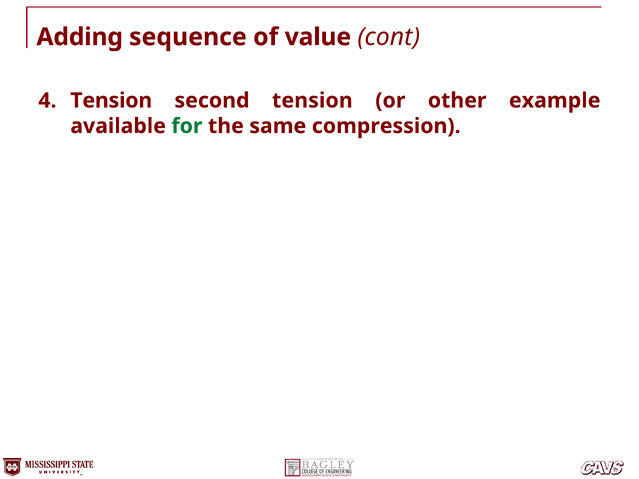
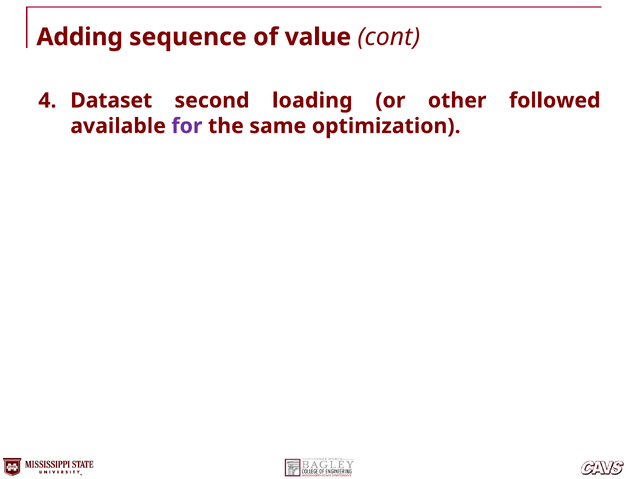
Tension: Tension -> Dataset (111, 101)
second tension: tension -> loading (312, 101)
example: example -> followed (555, 101)
for colour: green -> purple (187, 126)
compression: compression -> optimization (386, 126)
